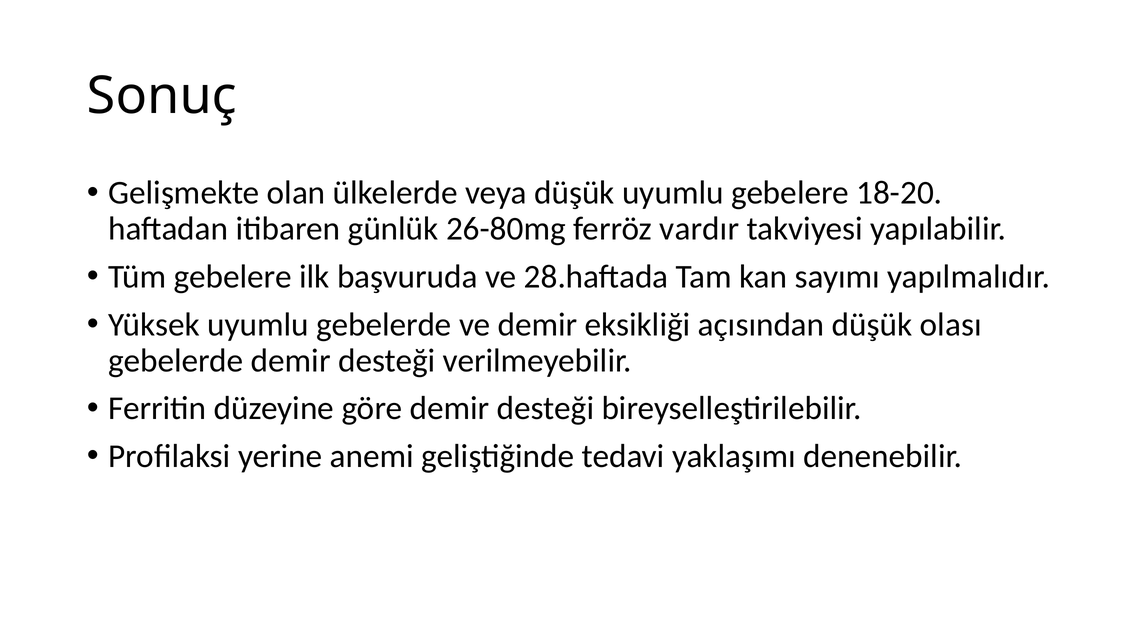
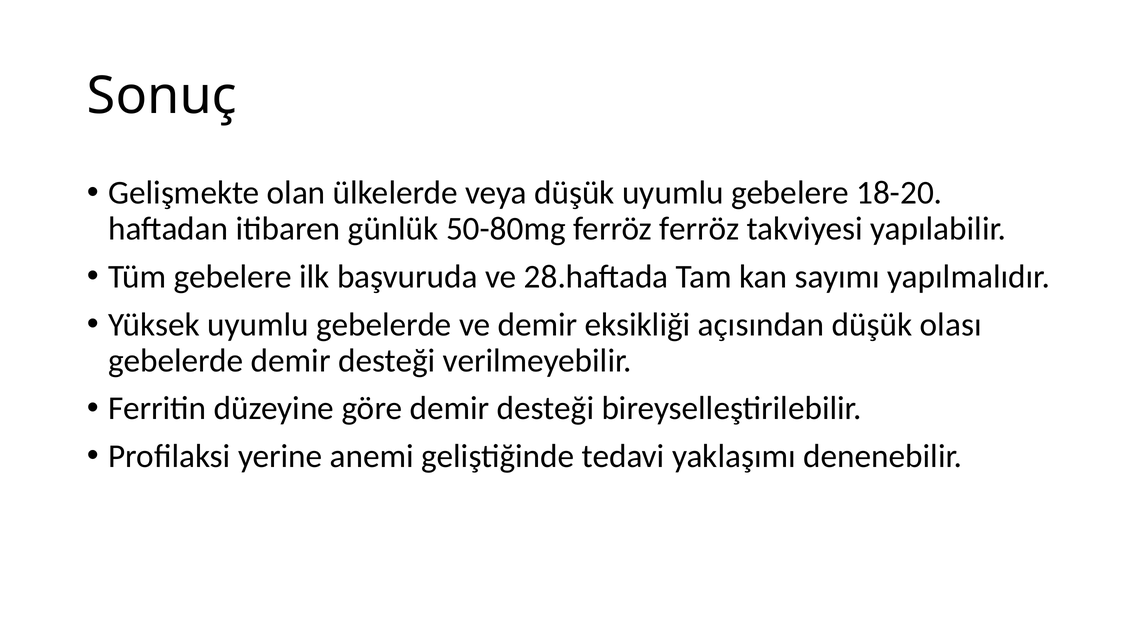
26-80mg: 26-80mg -> 50-80mg (506, 229)
ferröz vardır: vardır -> ferröz (699, 229)
